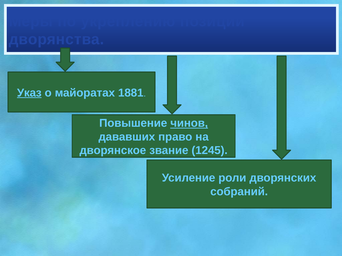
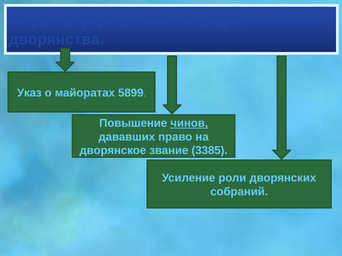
Указ underline: present -> none (29, 93)
1881: 1881 -> 5899 (131, 93)
1245: 1245 -> 3385 (210, 151)
